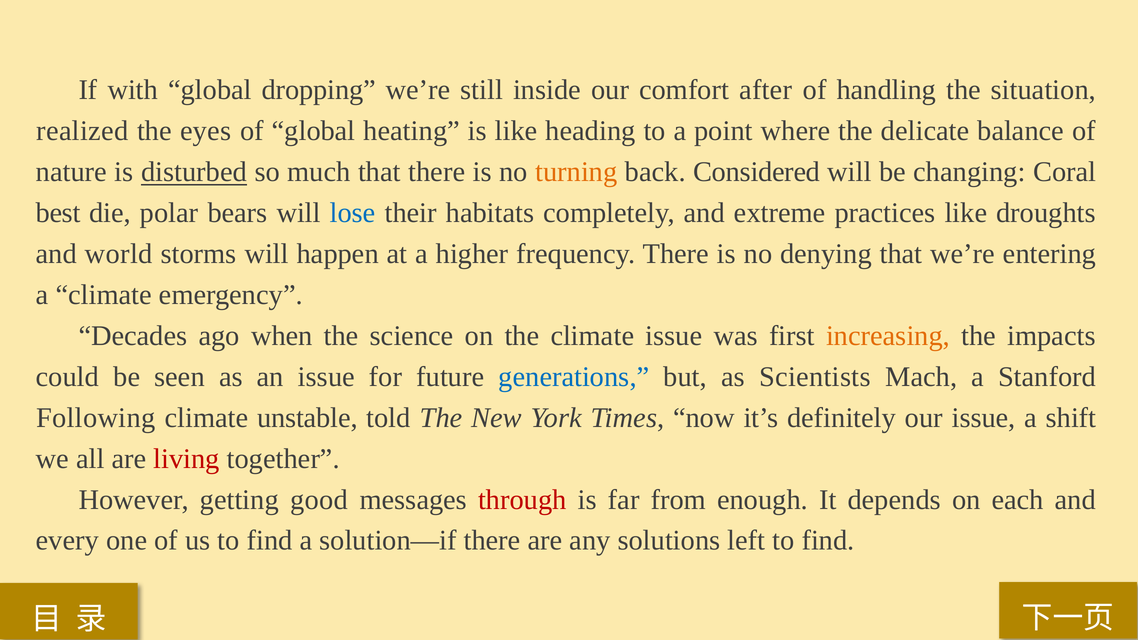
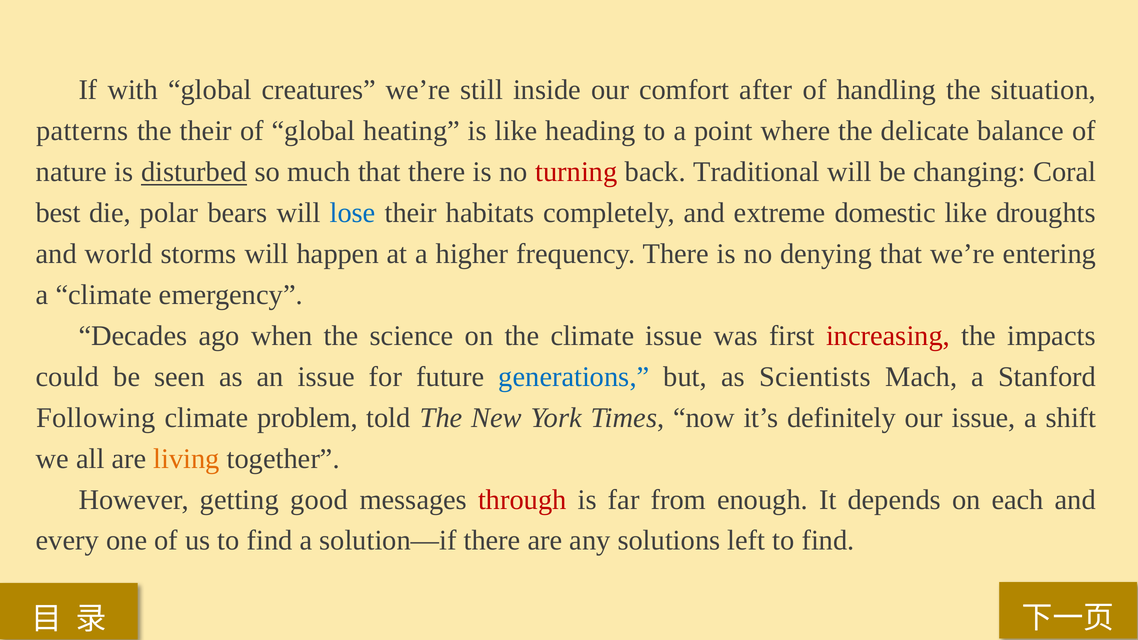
dropping: dropping -> creatures (319, 90)
realized: realized -> patterns (82, 131)
the eyes: eyes -> their (206, 131)
turning colour: orange -> red (576, 172)
Considered: Considered -> Traditional (757, 172)
practices: practices -> domestic (885, 213)
increasing colour: orange -> red (888, 336)
unstable: unstable -> problem (307, 418)
living colour: red -> orange (187, 459)
